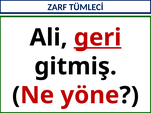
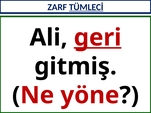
TÜMLECİ underline: none -> present (86, 7)
